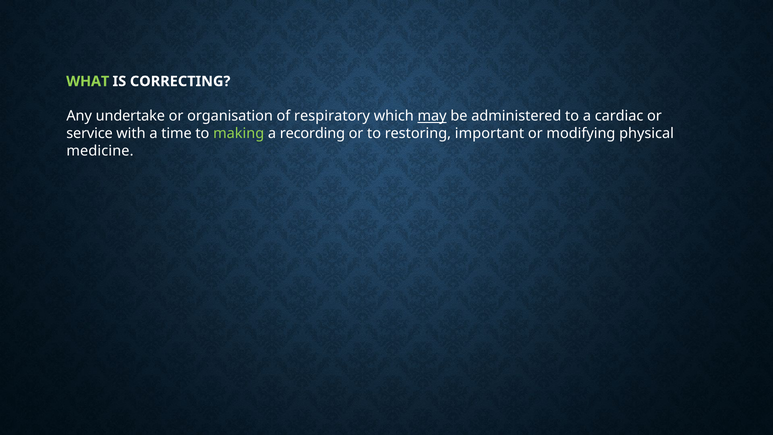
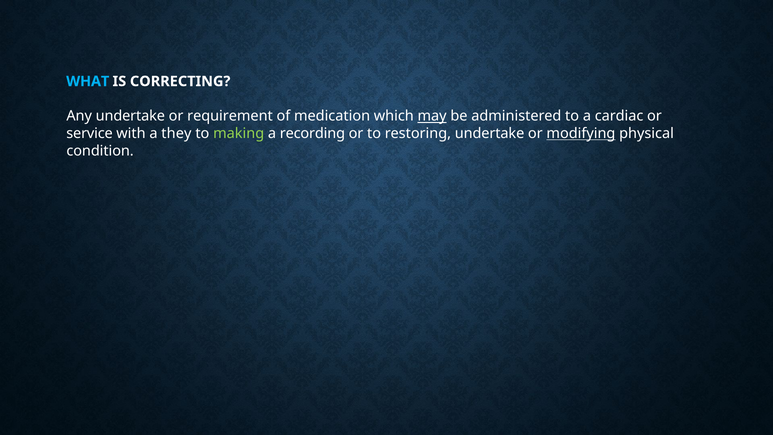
WHAT colour: light green -> light blue (88, 81)
organisation: organisation -> requirement (230, 116)
respiratory: respiratory -> medication (332, 116)
time: time -> they (176, 133)
restoring important: important -> undertake (490, 133)
modifying underline: none -> present (581, 133)
medicine: medicine -> condition (100, 151)
